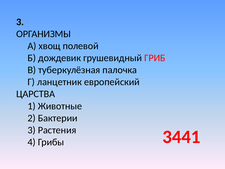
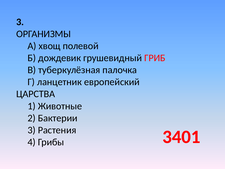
3441: 3441 -> 3401 (181, 137)
